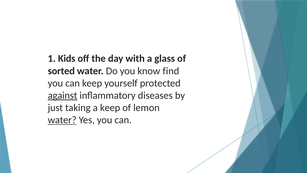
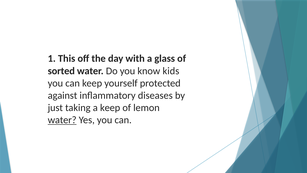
Kids: Kids -> This (67, 58)
find: find -> kids (171, 71)
against underline: present -> none (63, 95)
